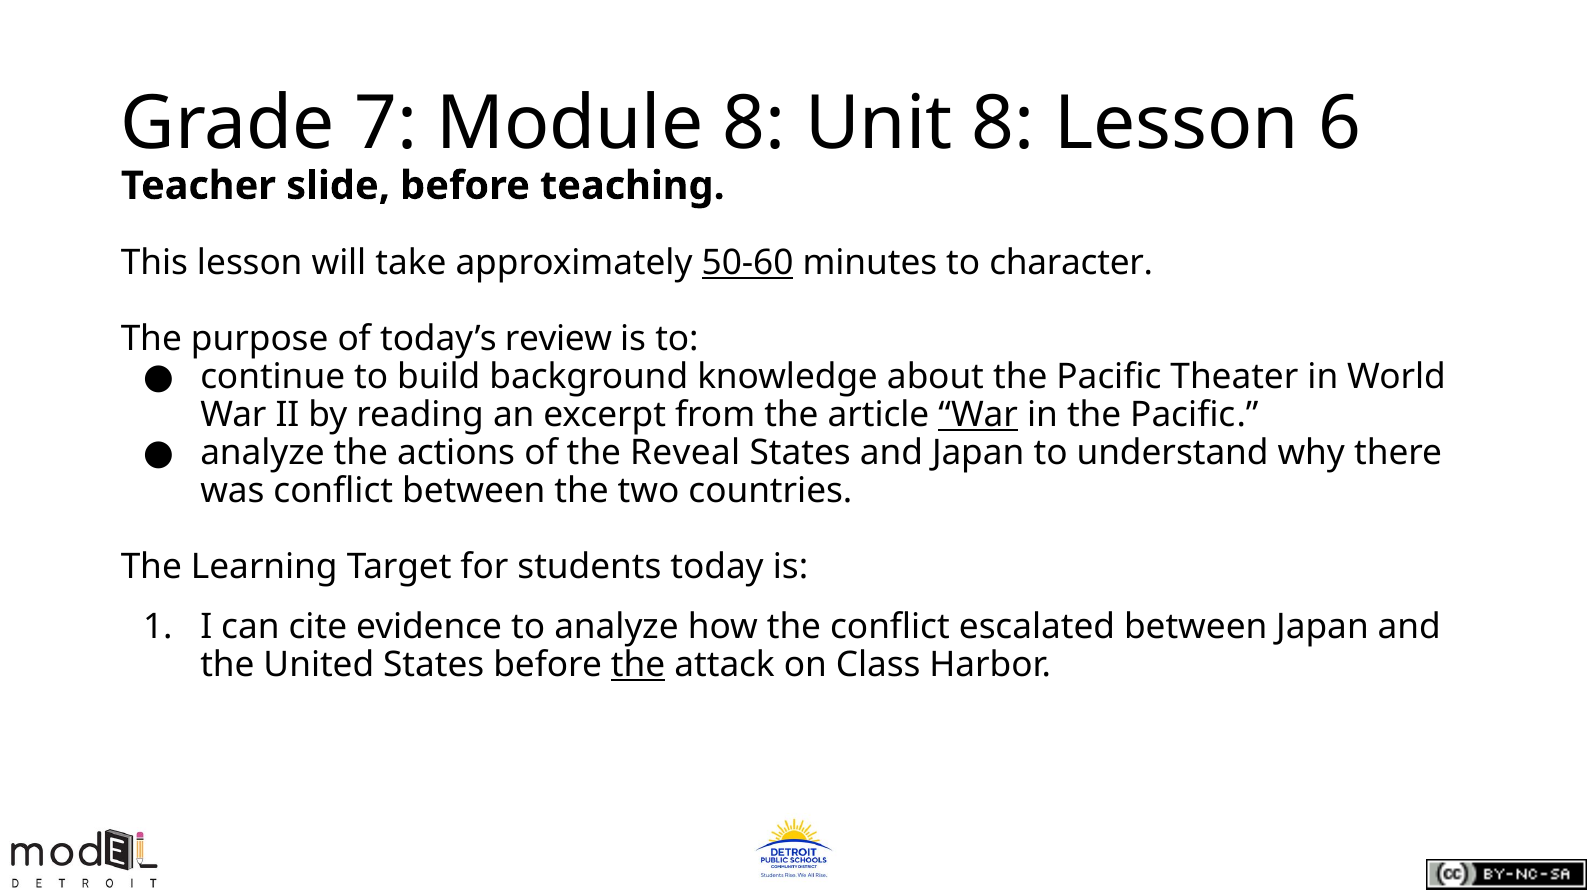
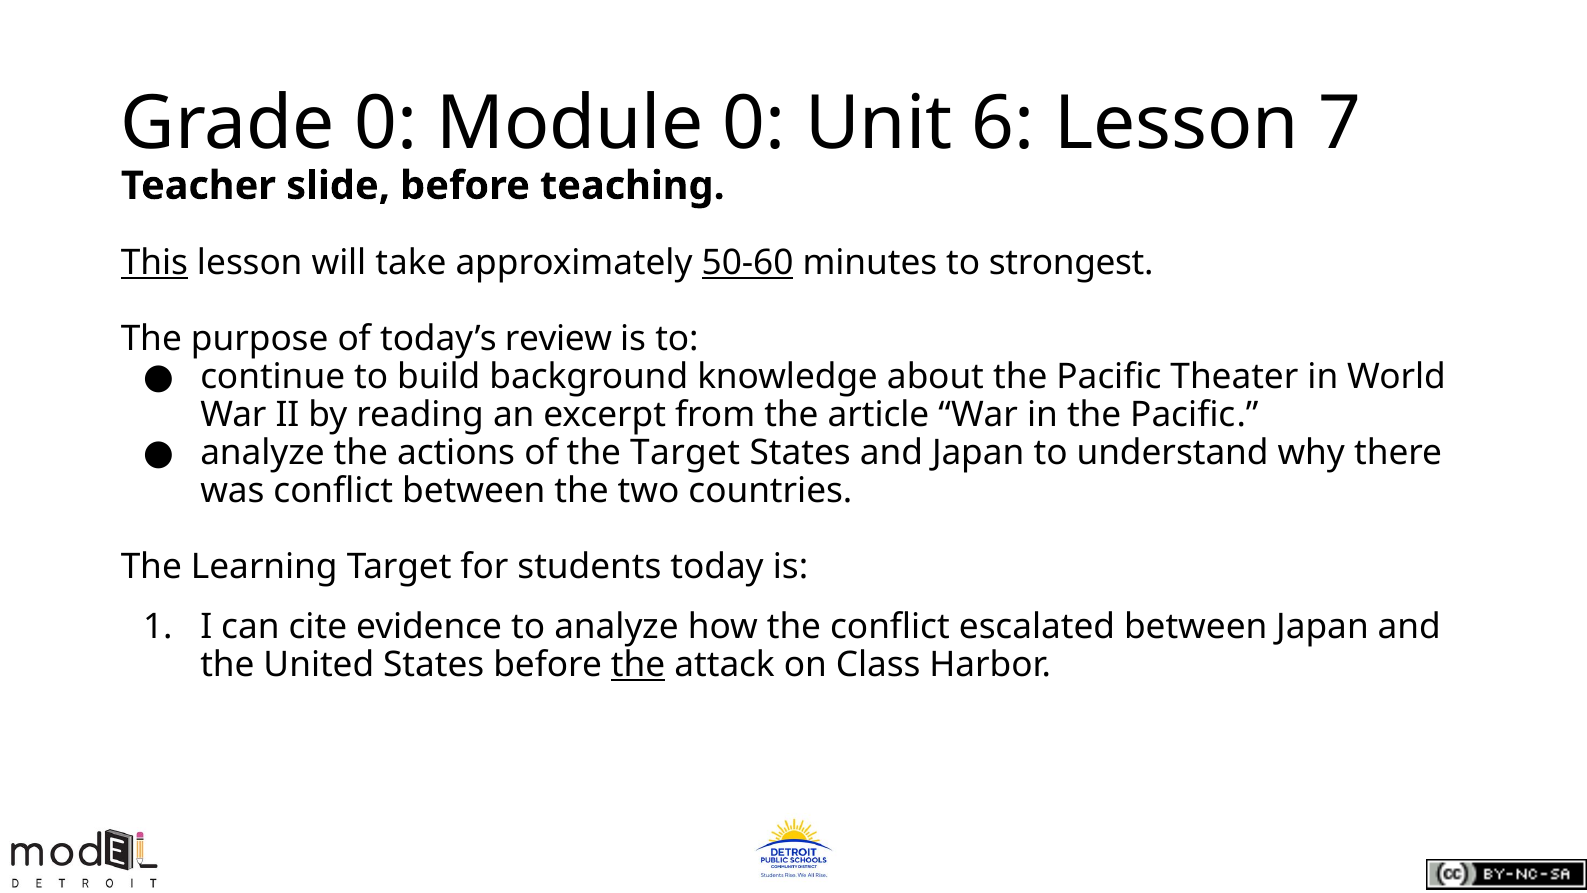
Grade 7: 7 -> 0 (386, 124)
Module 8: 8 -> 0 (754, 124)
Unit 8: 8 -> 6 (1003, 124)
6: 6 -> 7 (1339, 124)
This underline: none -> present (155, 262)
character: character -> strongest (1071, 262)
War underline: present -> none (978, 415)
the Reveal: Reveal -> Target (685, 453)
